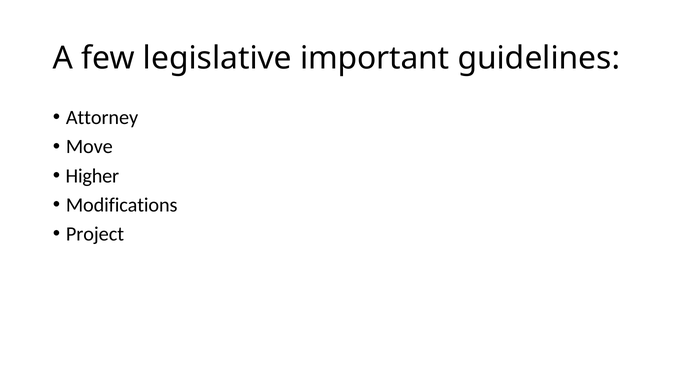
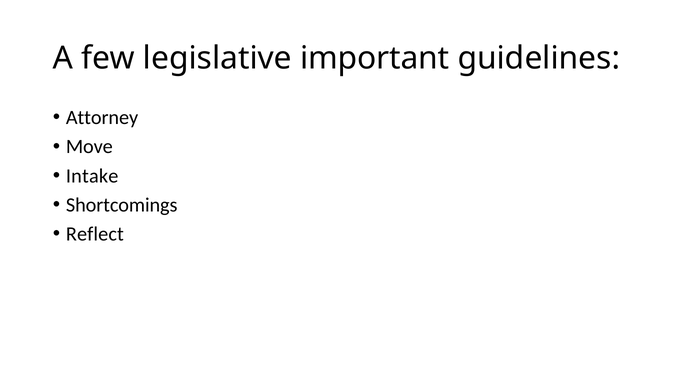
Higher: Higher -> Intake (92, 176)
Modifications: Modifications -> Shortcomings (122, 205)
Project: Project -> Reflect (95, 234)
